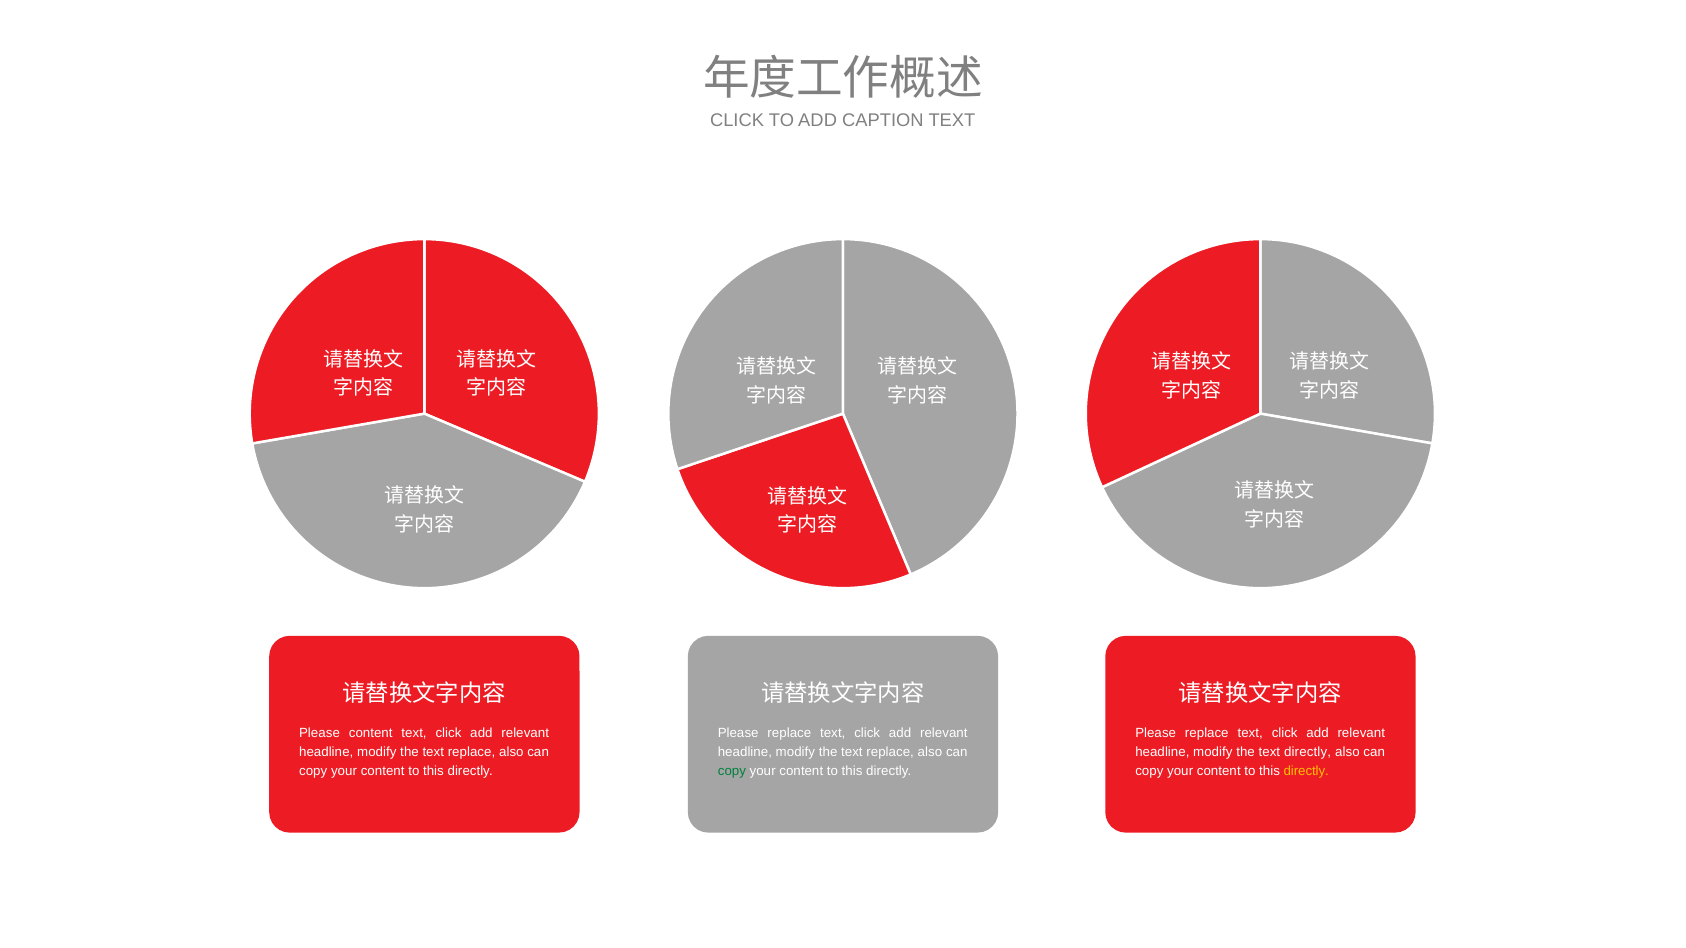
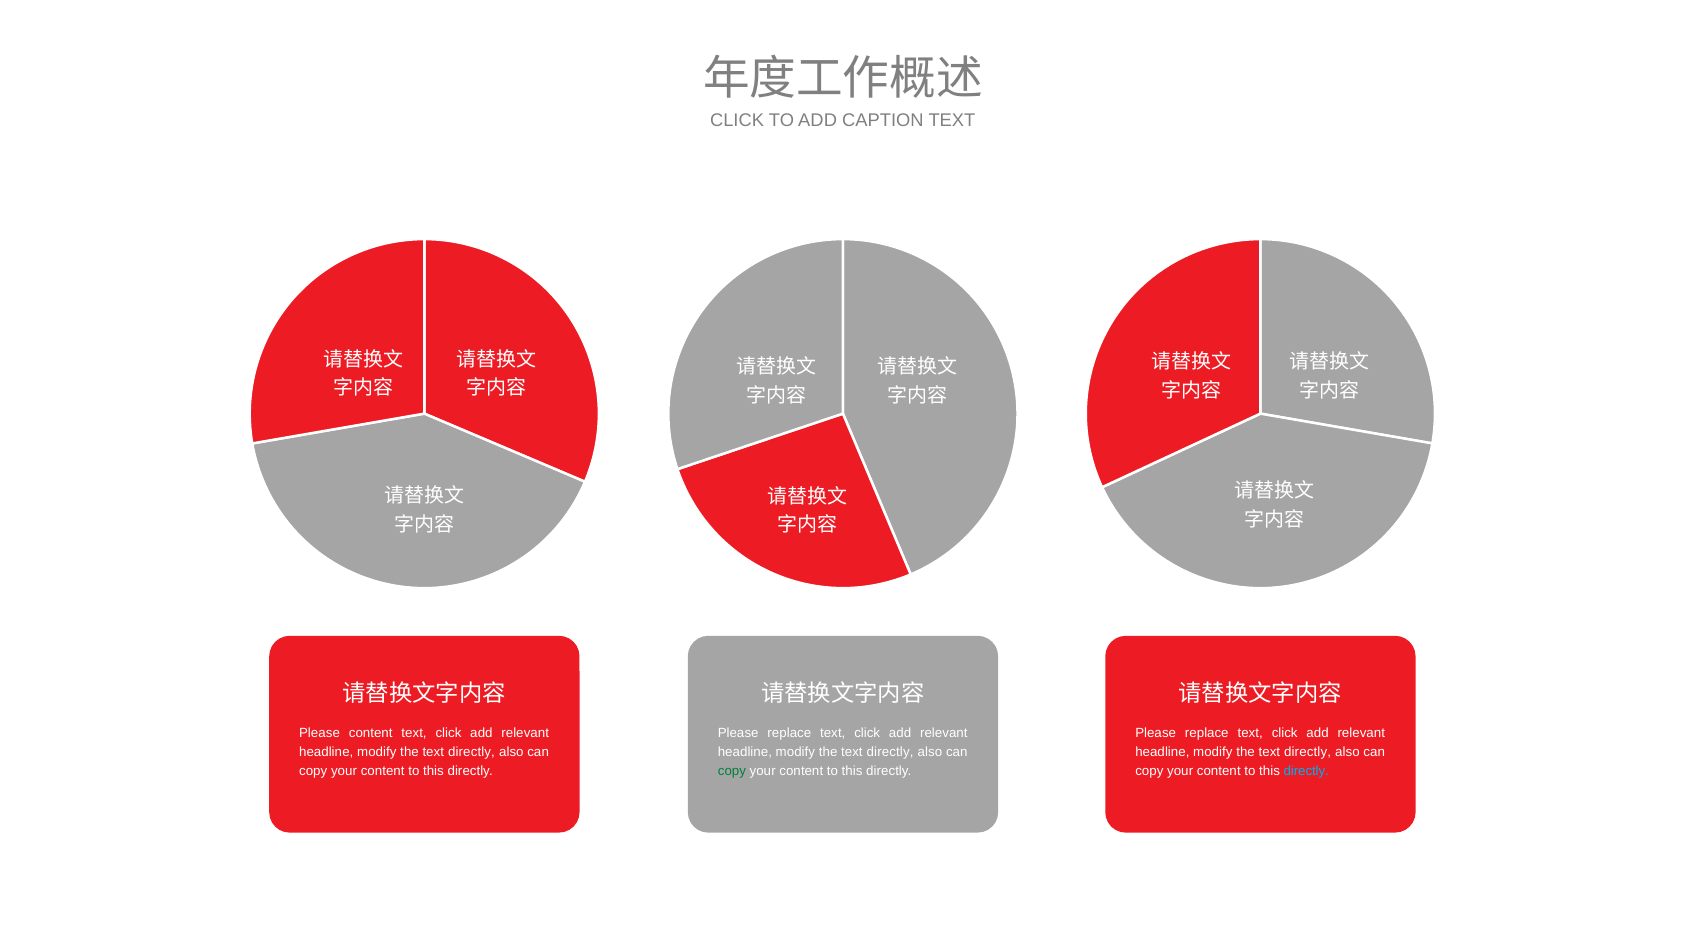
replace: replace -> directly (471, 752)
replace: replace -> directly (890, 752)
directly colour: yellow -> light blue (1306, 772)
